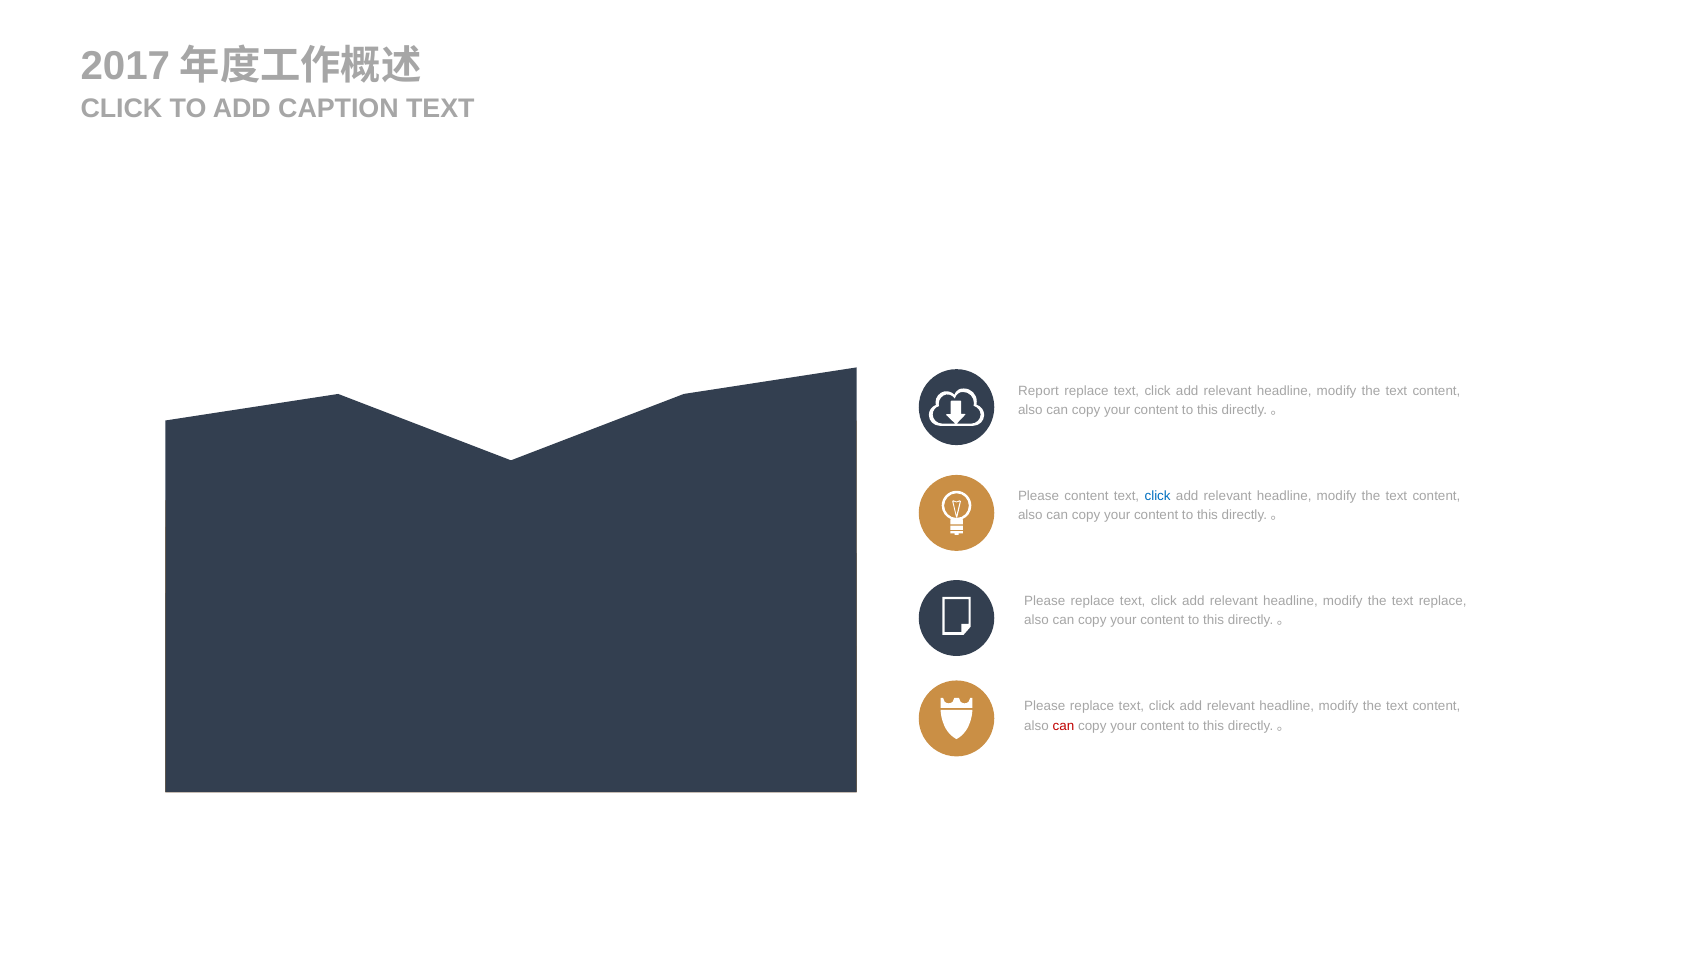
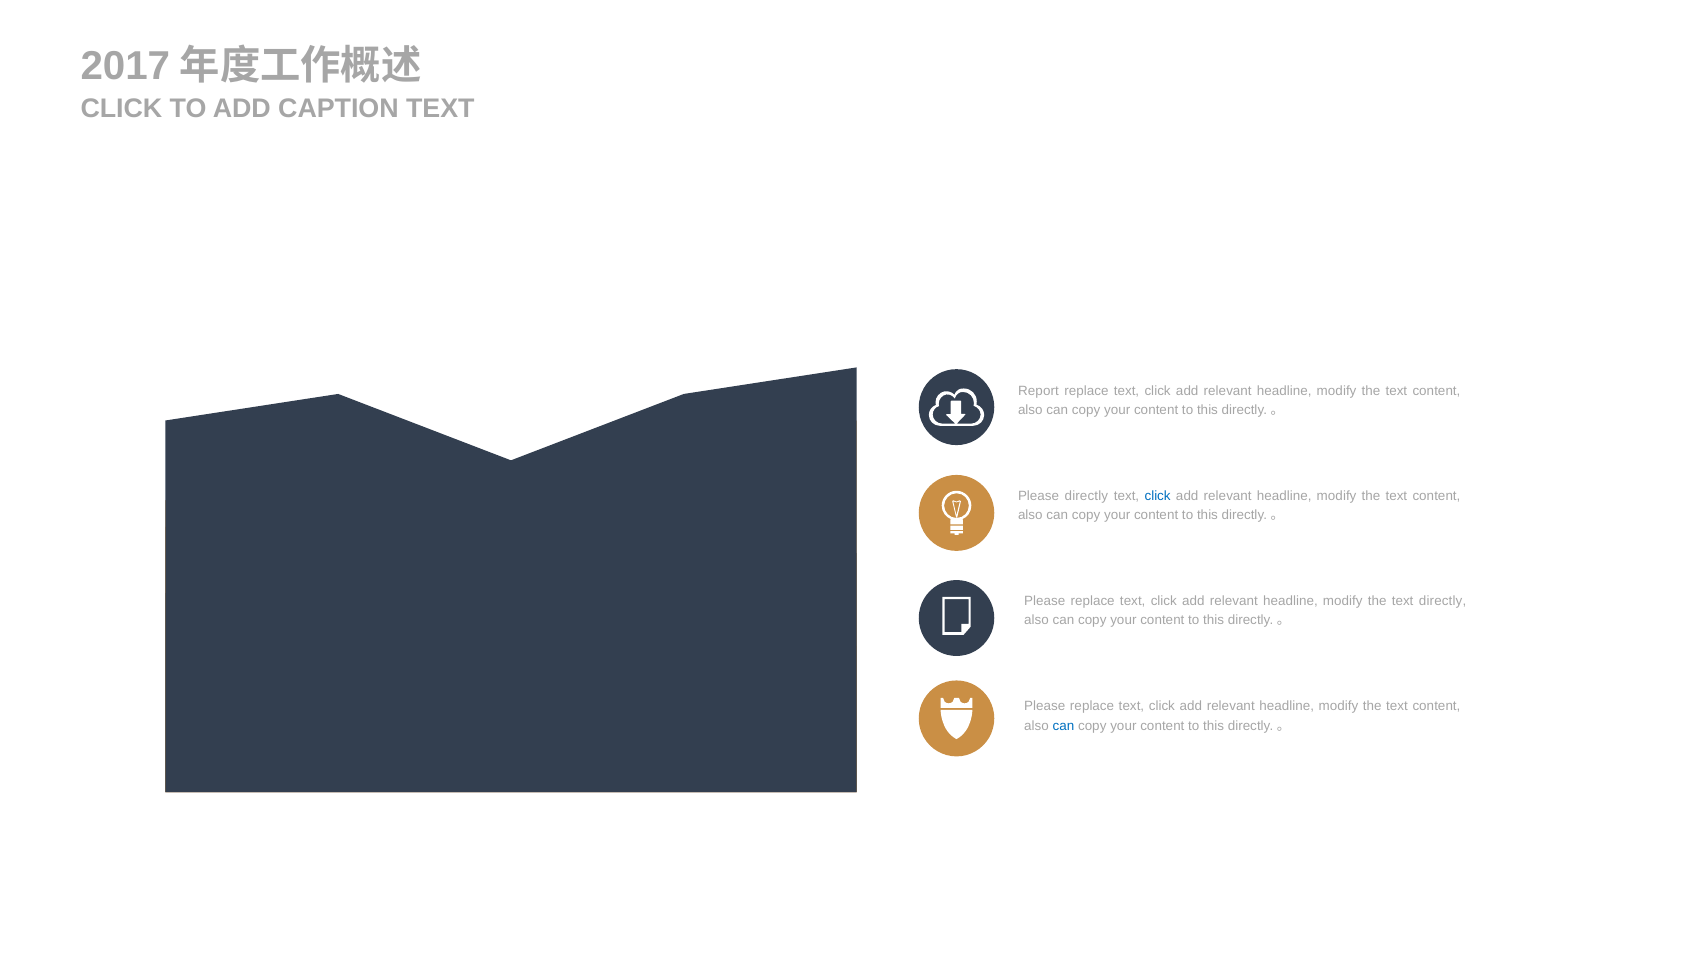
Please content: content -> directly (1086, 496)
text replace: replace -> directly (1443, 601)
can colour: red -> blue (1063, 726)
